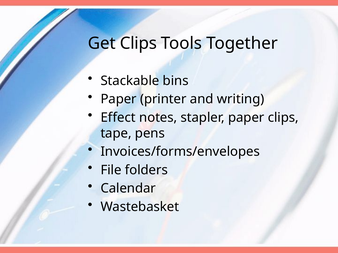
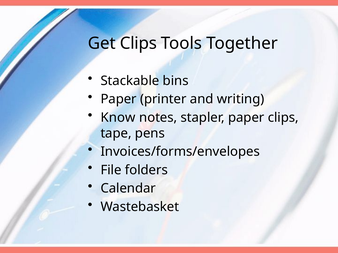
Effect: Effect -> Know (118, 118)
